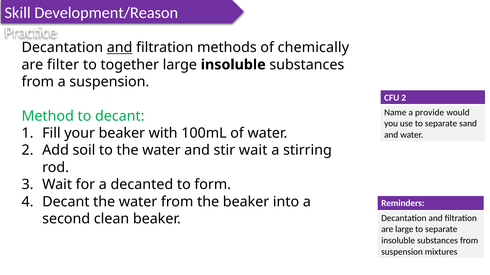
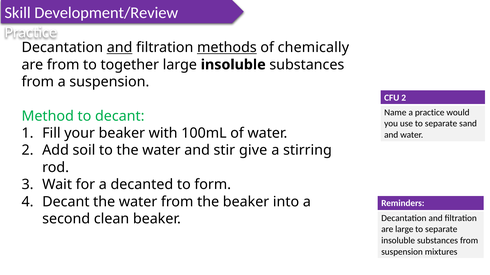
Development/Reason: Development/Reason -> Development/Review (106, 13)
methods underline: none -> present (227, 48)
are filter: filter -> from (63, 65)
a provide: provide -> practice (430, 113)
stir wait: wait -> give (253, 151)
